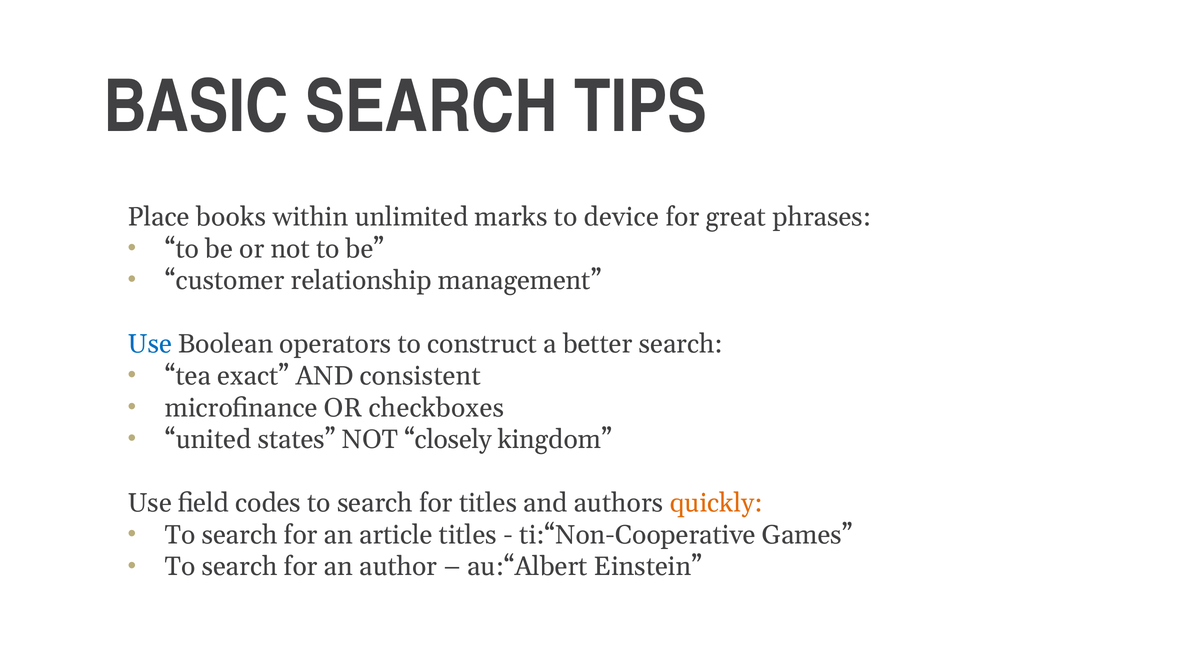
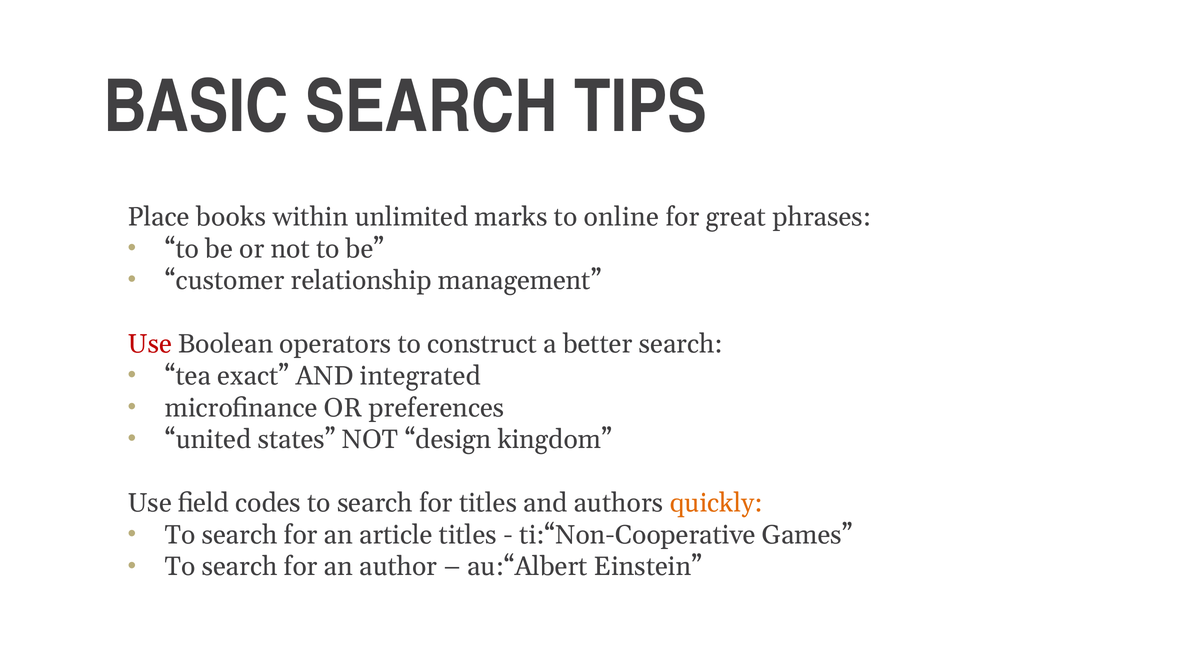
device: device -> online (621, 217)
Use colour: blue -> red (150, 345)
consistent: consistent -> integrated (420, 376)
checkboxes: checkboxes -> preferences (437, 408)
closely: closely -> design (448, 440)
